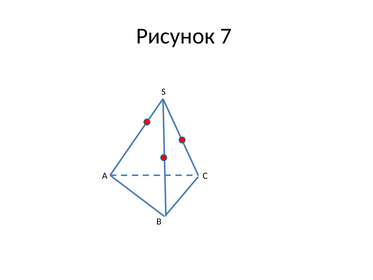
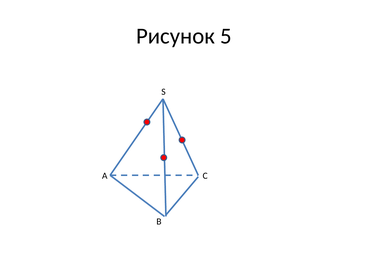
7: 7 -> 5 (226, 36)
